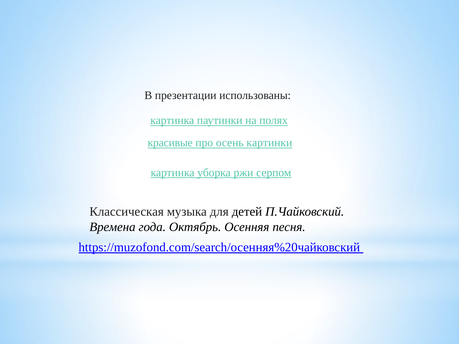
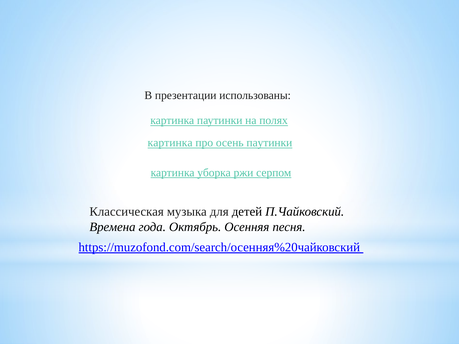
красивые: красивые -> картинка (170, 143)
осень картинки: картинки -> паутинки (269, 143)
